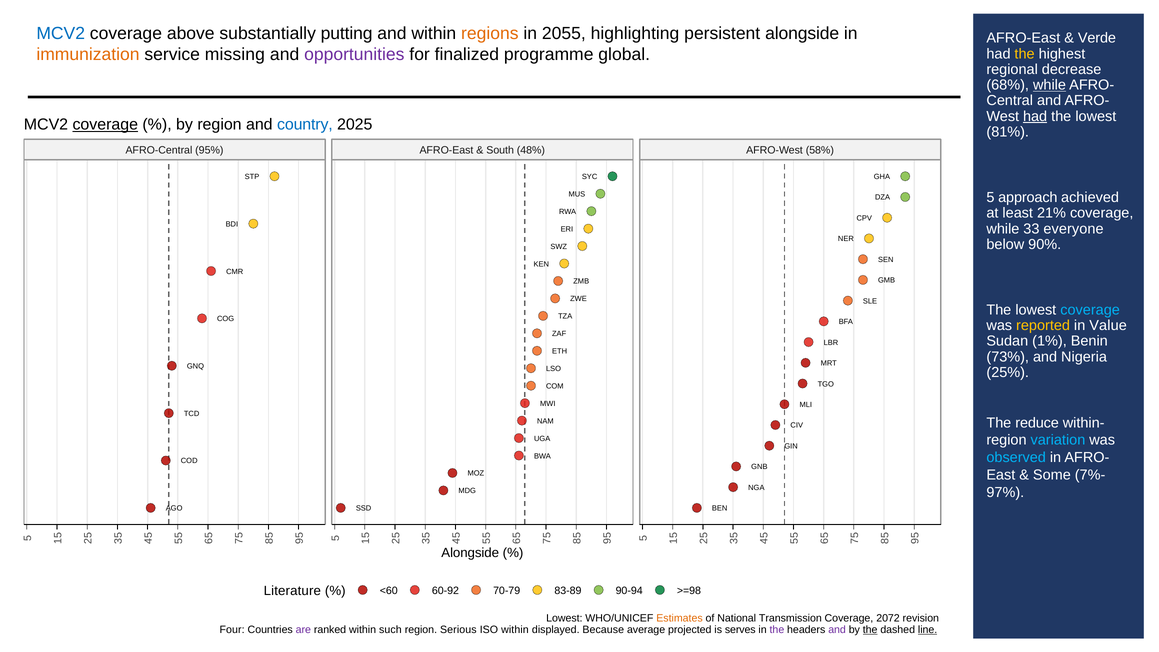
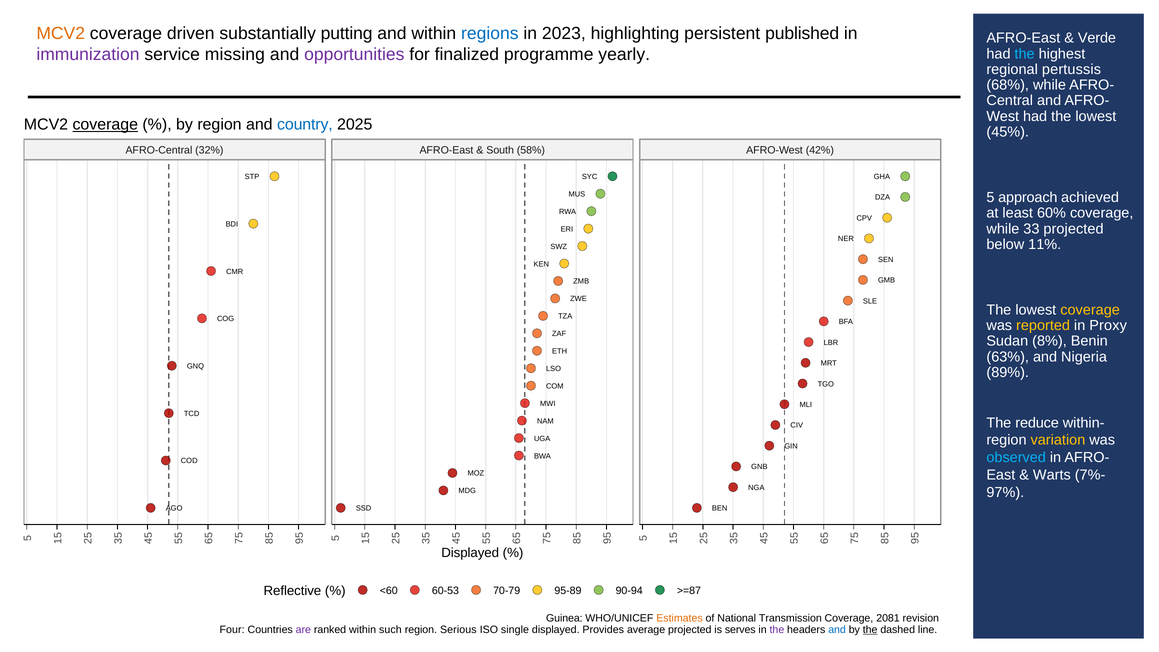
MCV2 colour: blue -> orange (61, 33)
above: above -> driven (191, 33)
regions colour: orange -> blue (490, 33)
2055: 2055 -> 2023 (564, 33)
persistent alongside: alongside -> published (802, 33)
immunization colour: orange -> purple (88, 54)
global: global -> yearly (624, 54)
the colour: yellow -> light blue (1025, 54)
decrease: decrease -> pertussis (1072, 69)
while underline: present -> none (1049, 85)
had underline: present -> none (1035, 116)
81%: 81% -> 45% (1008, 132)
95%: 95% -> 32% (209, 150)
48%: 48% -> 58% (531, 150)
58%: 58% -> 42% (820, 150)
21%: 21% -> 60% (1052, 213)
33 everyone: everyone -> projected (1074, 229)
90%: 90% -> 11% (1045, 244)
coverage colour: light blue -> yellow (1090, 310)
Value: Value -> Proxy (1108, 326)
1%: 1% -> 8% (1049, 341)
73%: 73% -> 63% (1008, 357)
25%: 25% -> 89% (1008, 372)
variation colour: light blue -> yellow (1058, 440)
Some: Some -> Warts (1052, 475)
Alongside: Alongside -> Displayed (470, 553)
Literature: Literature -> Reflective (292, 591)
60-92: 60-92 -> 60-53 (445, 591)
83-89: 83-89 -> 95-89 (568, 591)
>=98: >=98 -> >=87 (689, 591)
Lowest: Lowest -> Guinea (564, 618)
2072: 2072 -> 2081 (888, 618)
ISO within: within -> single (515, 630)
Because: Because -> Provides (603, 630)
and colour: purple -> blue (837, 630)
line underline: present -> none (928, 630)
